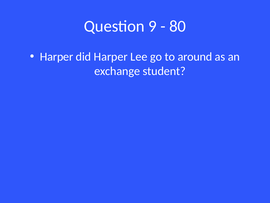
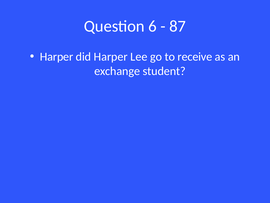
9: 9 -> 6 (153, 26)
80: 80 -> 87 (178, 26)
around: around -> receive (195, 57)
